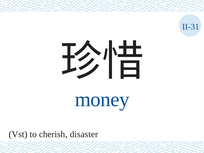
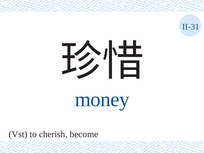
disaster: disaster -> become (84, 134)
